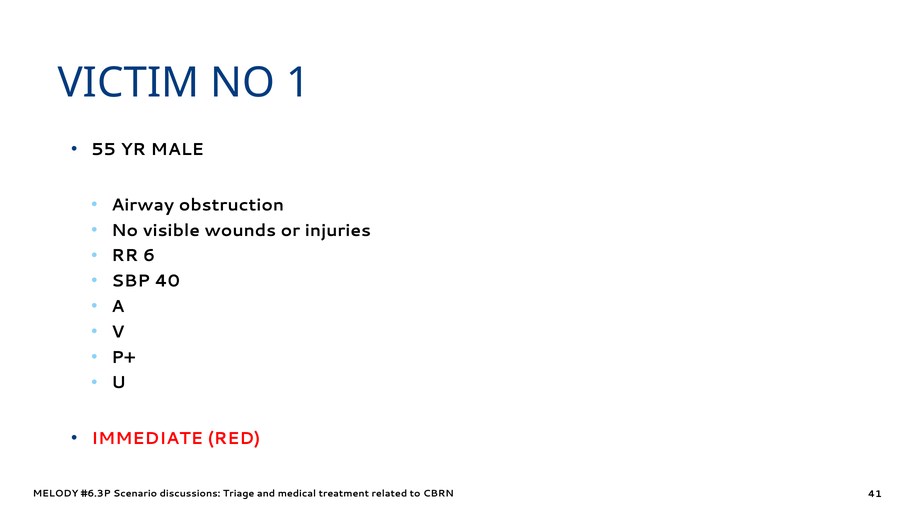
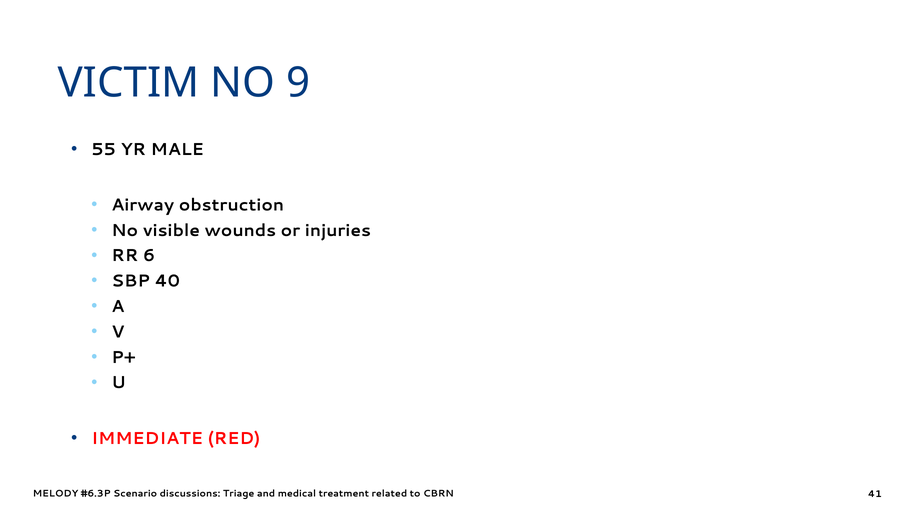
1: 1 -> 9 (298, 83)
